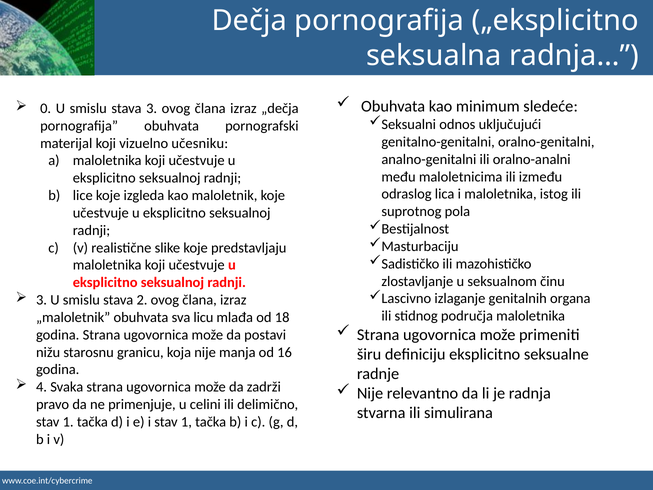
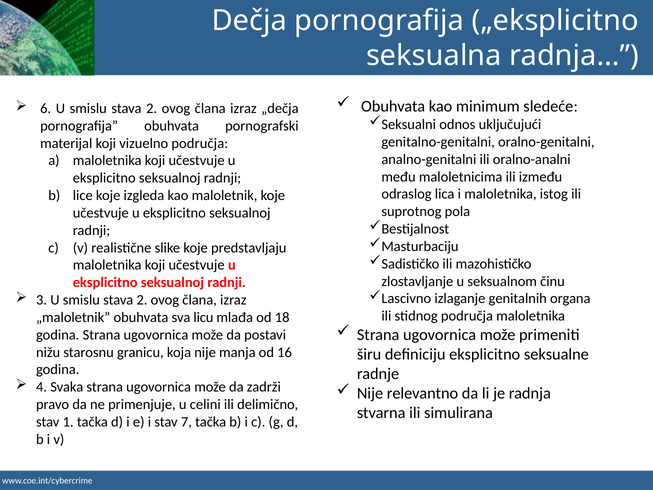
0: 0 -> 6 (46, 108)
3: 3 -> 2 (152, 108)
vizuelno učesniku: učesniku -> područja (200, 143)
i stav 1: 1 -> 7 (186, 422)
